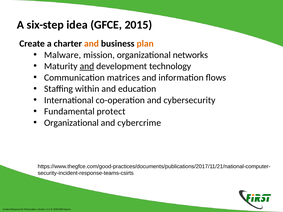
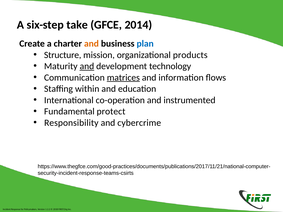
idea: idea -> take (77, 25)
2015: 2015 -> 2014 (138, 25)
plan colour: orange -> blue (145, 44)
Malware: Malware -> Structure (63, 55)
networks: networks -> products (190, 55)
matrices underline: none -> present (123, 78)
cybersecurity: cybersecurity -> instrumented (189, 100)
Organizational: Organizational -> Responsibility (71, 123)
